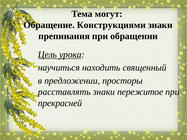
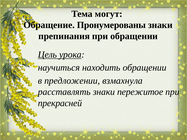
Конструкциями: Конструкциями -> Пронумерованы (111, 25)
находить священный: священный -> обращении (145, 68)
просторы: просторы -> взмахнула (122, 81)
